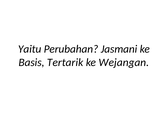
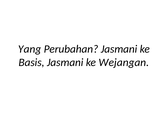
Yaitu: Yaitu -> Yang (30, 49)
Basis Tertarik: Tertarik -> Jasmani (65, 62)
